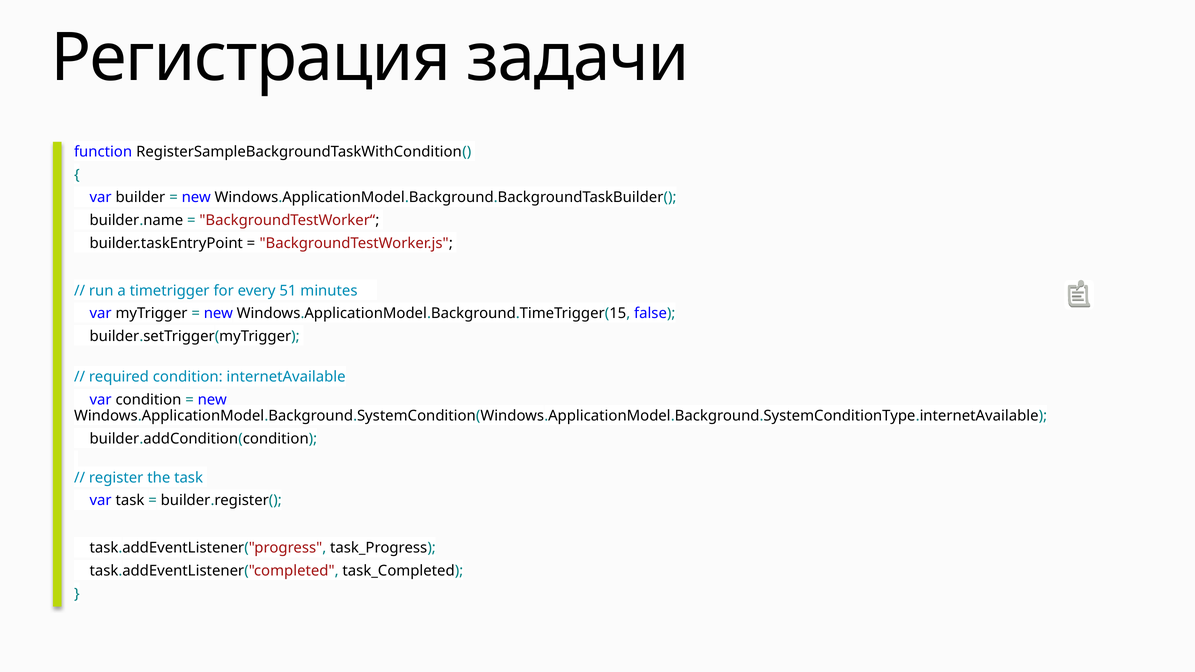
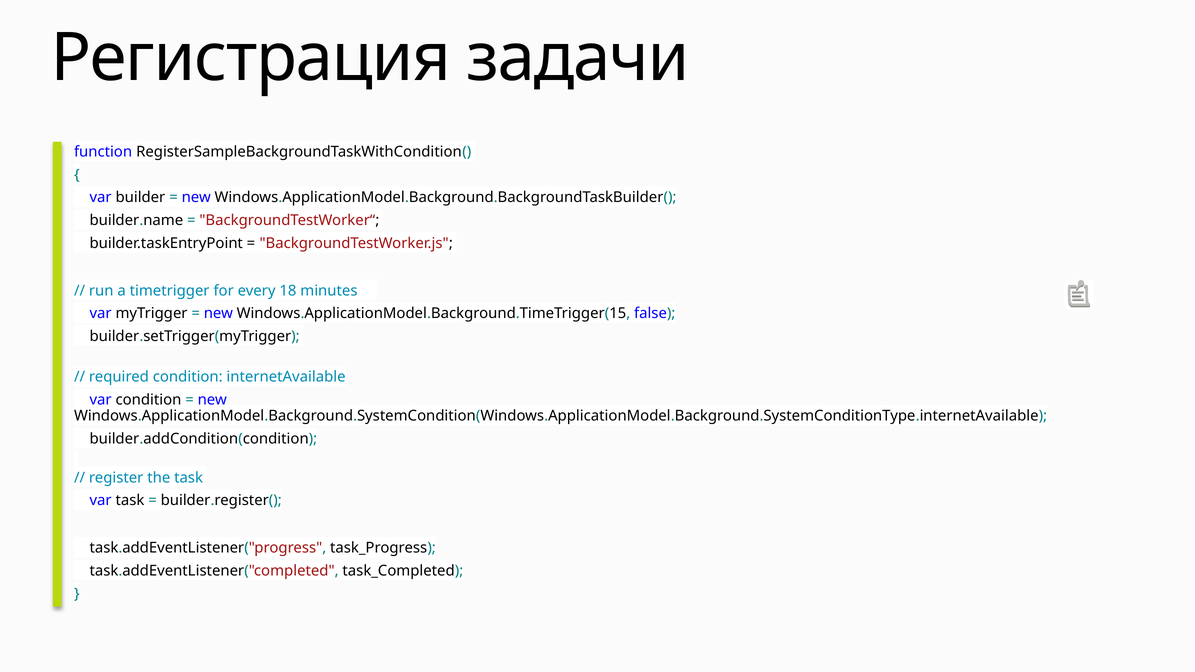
51: 51 -> 18 (288, 291)
